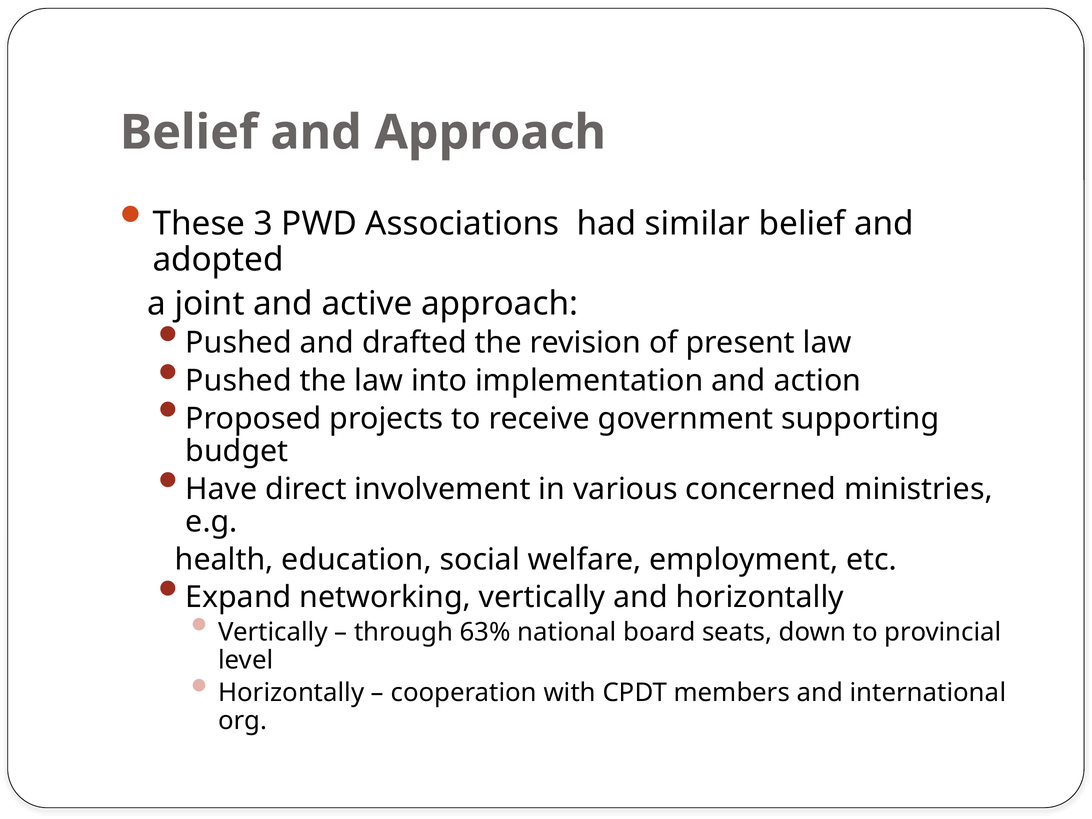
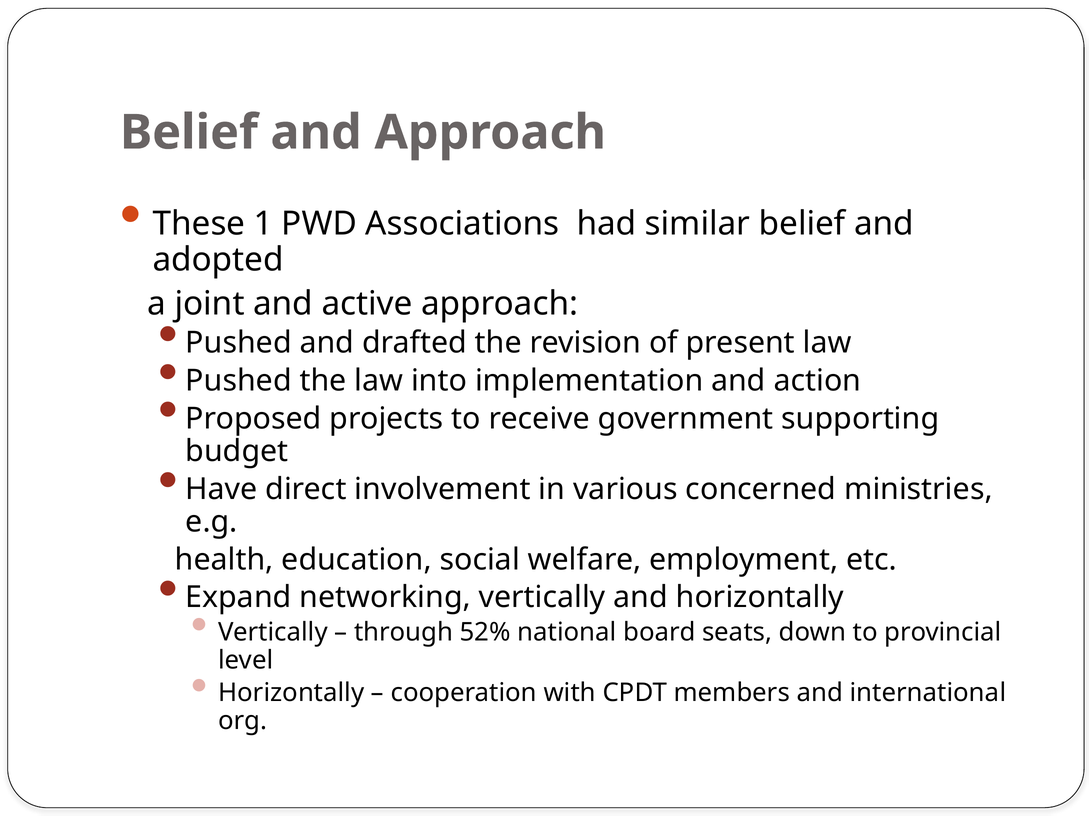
3: 3 -> 1 (263, 224)
63%: 63% -> 52% (485, 632)
